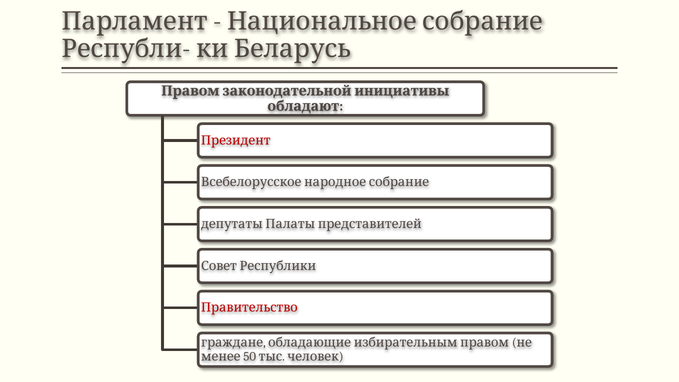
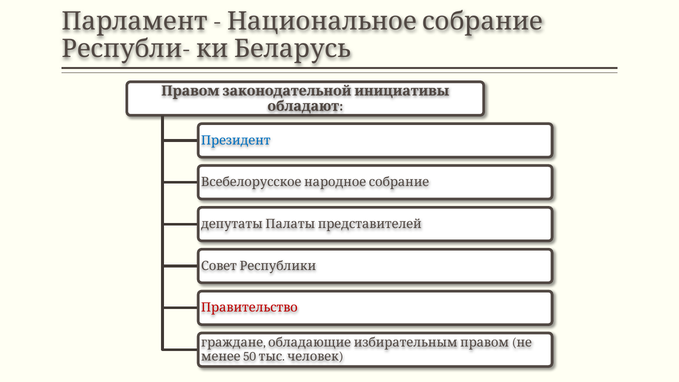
Президент colour: red -> blue (236, 140)
